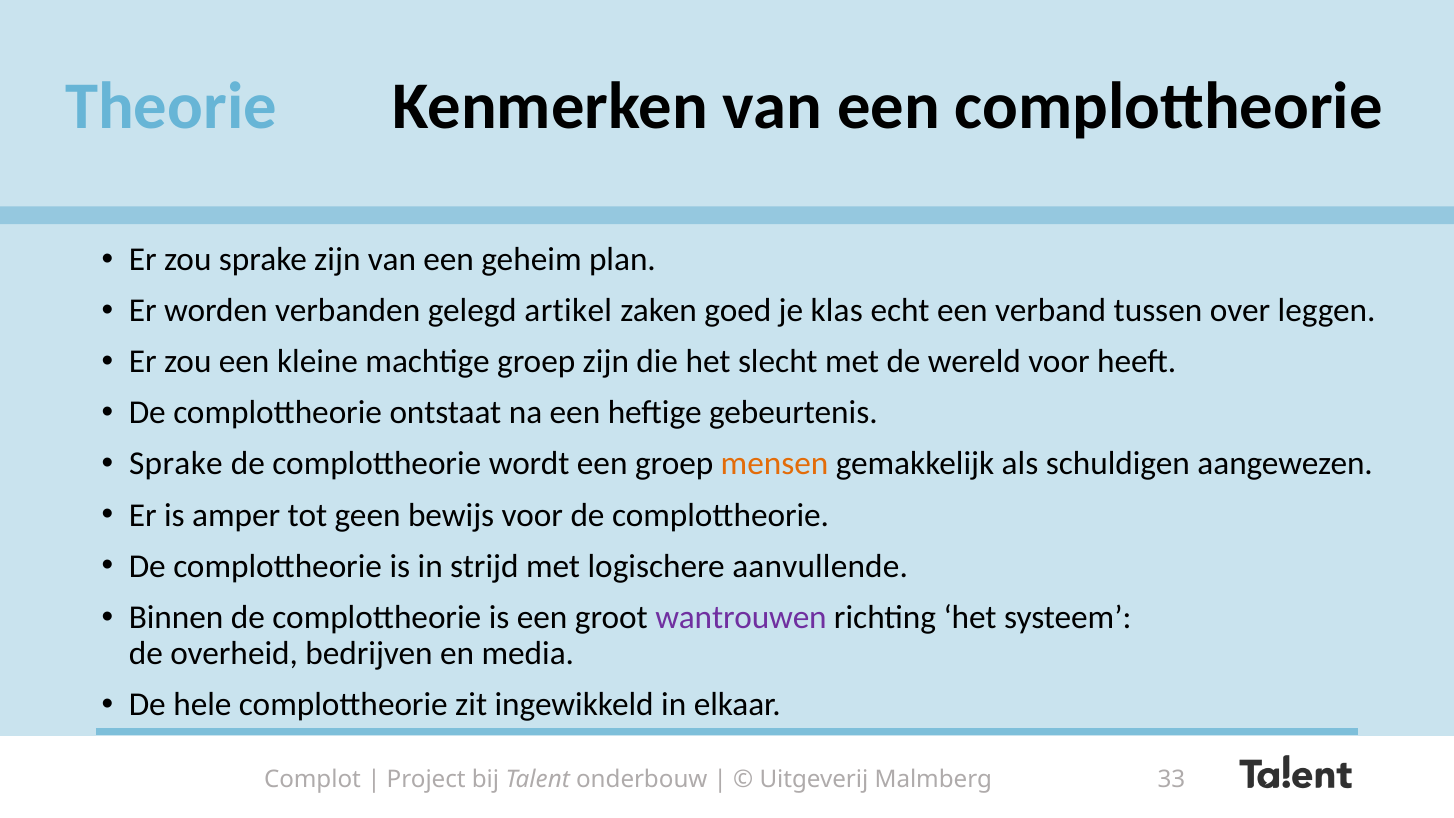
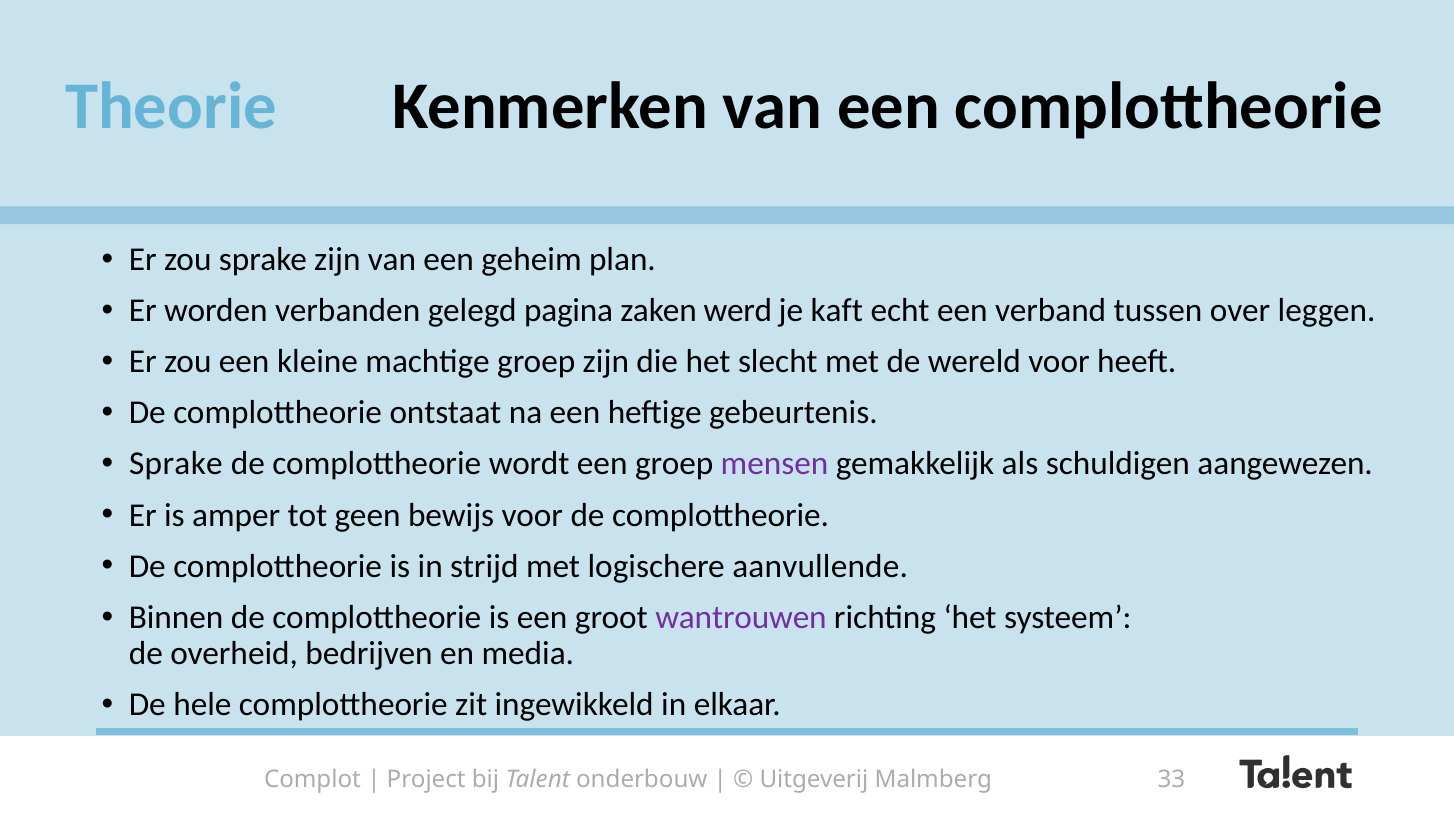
artikel: artikel -> pagina (569, 310)
goed: goed -> werd (738, 310)
klas: klas -> kaft (837, 310)
mensen colour: orange -> purple (775, 464)
